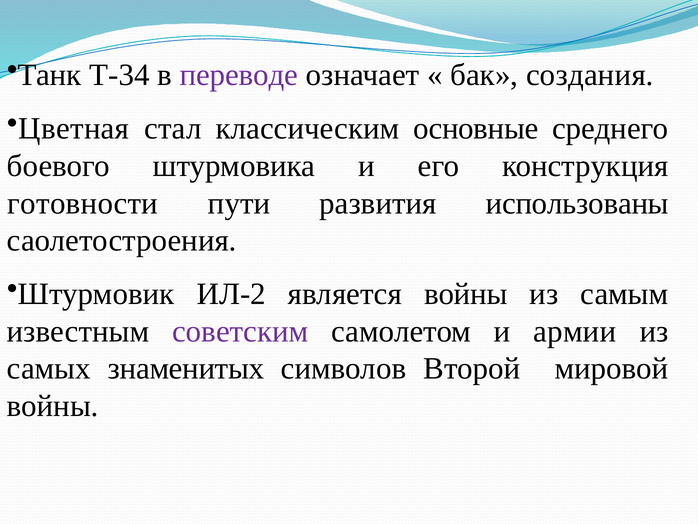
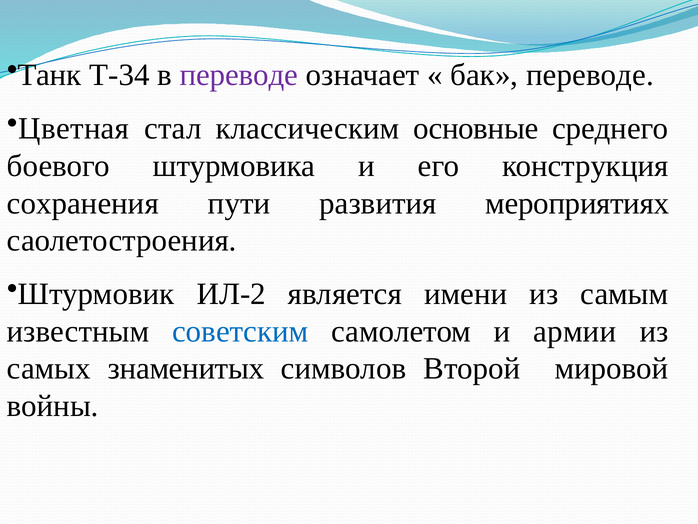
бак создания: создания -> переводе (590, 75)
готовности: готовности -> сохранения (83, 203)
использованы: использованы -> мероприятиях (577, 203)
является войны: войны -> имени (466, 294)
советским colour: purple -> blue (240, 331)
